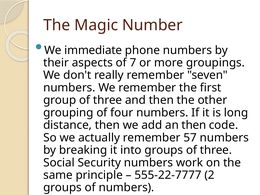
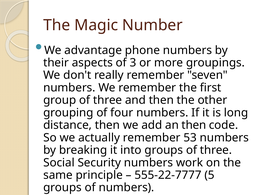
immediate: immediate -> advantage (93, 50)
7: 7 -> 3 (133, 63)
57: 57 -> 53 (190, 138)
2: 2 -> 5 (210, 175)
